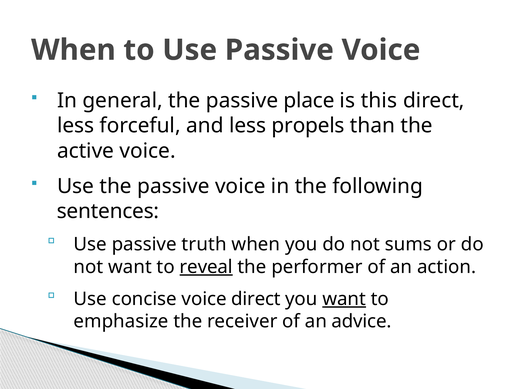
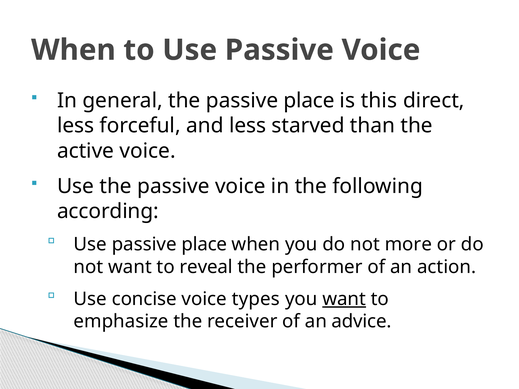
propels: propels -> starved (308, 126)
sentences: sentences -> according (108, 212)
Use passive truth: truth -> place (204, 245)
sums: sums -> more (408, 245)
reveal underline: present -> none (206, 267)
voice direct: direct -> types (256, 299)
